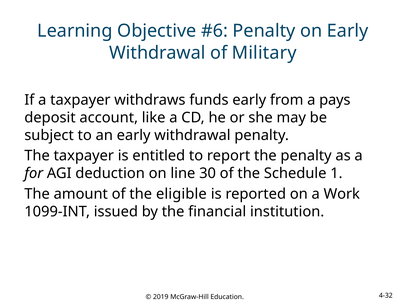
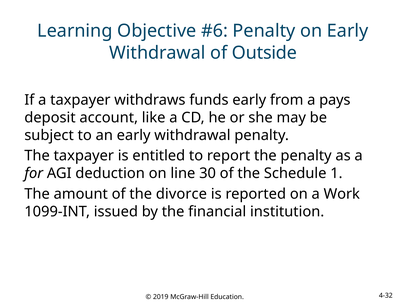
Military: Military -> Outside (264, 53)
eligible: eligible -> divorce (181, 194)
